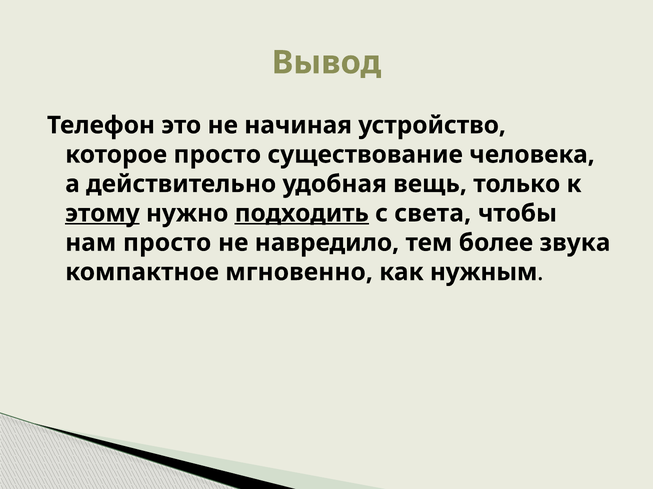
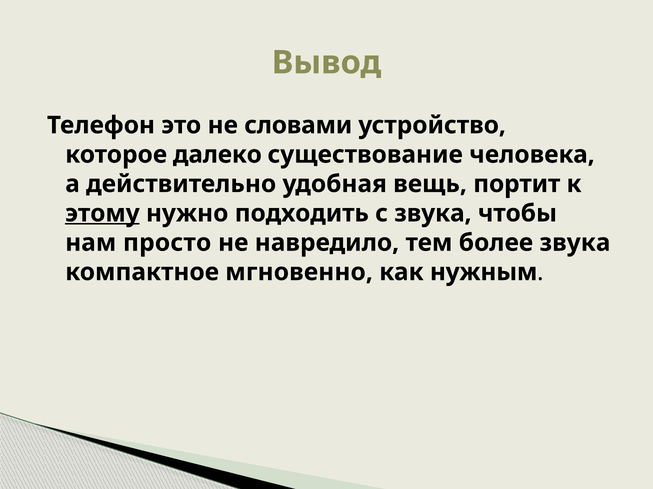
начиная: начиная -> словами (298, 125)
которое просто: просто -> далеко (217, 155)
только: только -> портит (517, 184)
подходить underline: present -> none (302, 214)
с света: света -> звука (433, 214)
